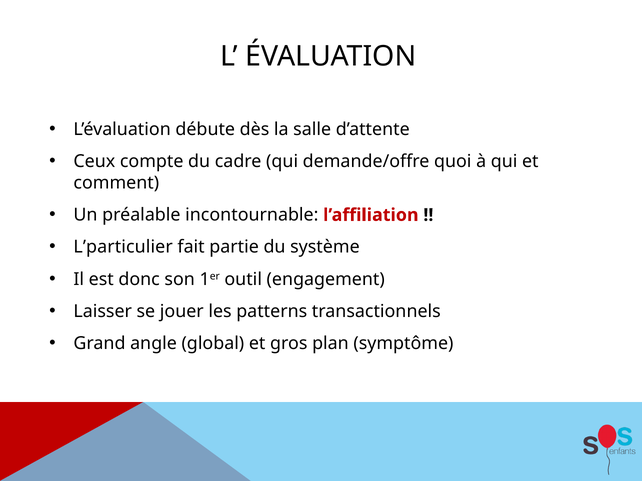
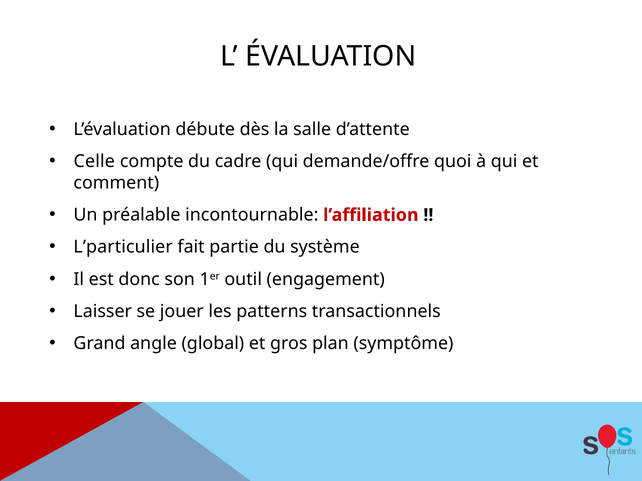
Ceux: Ceux -> Celle (94, 162)
